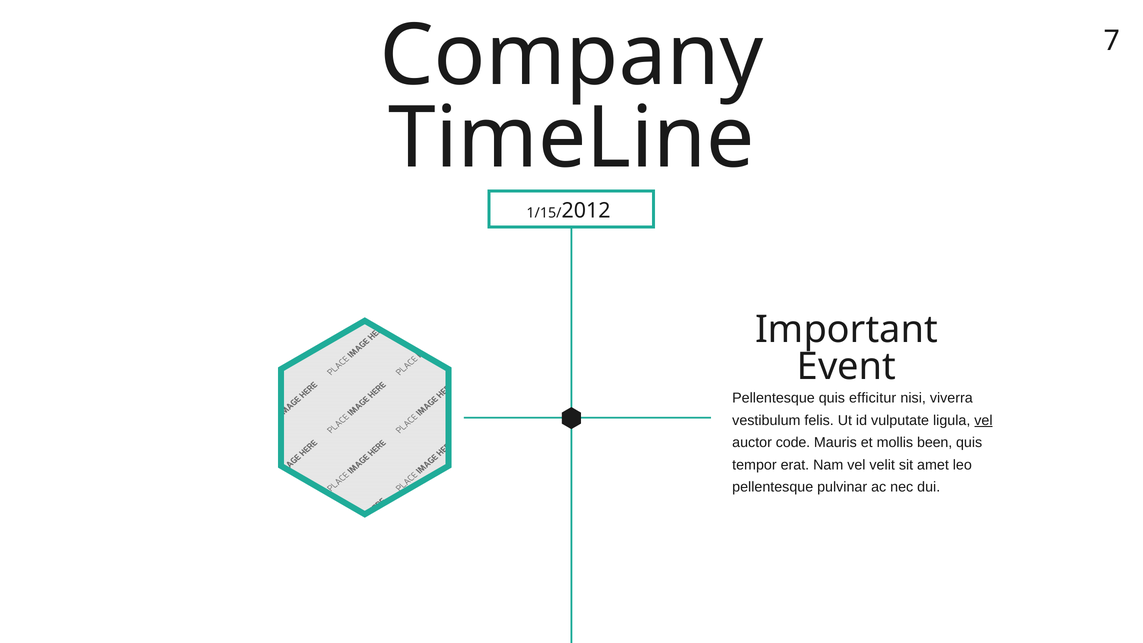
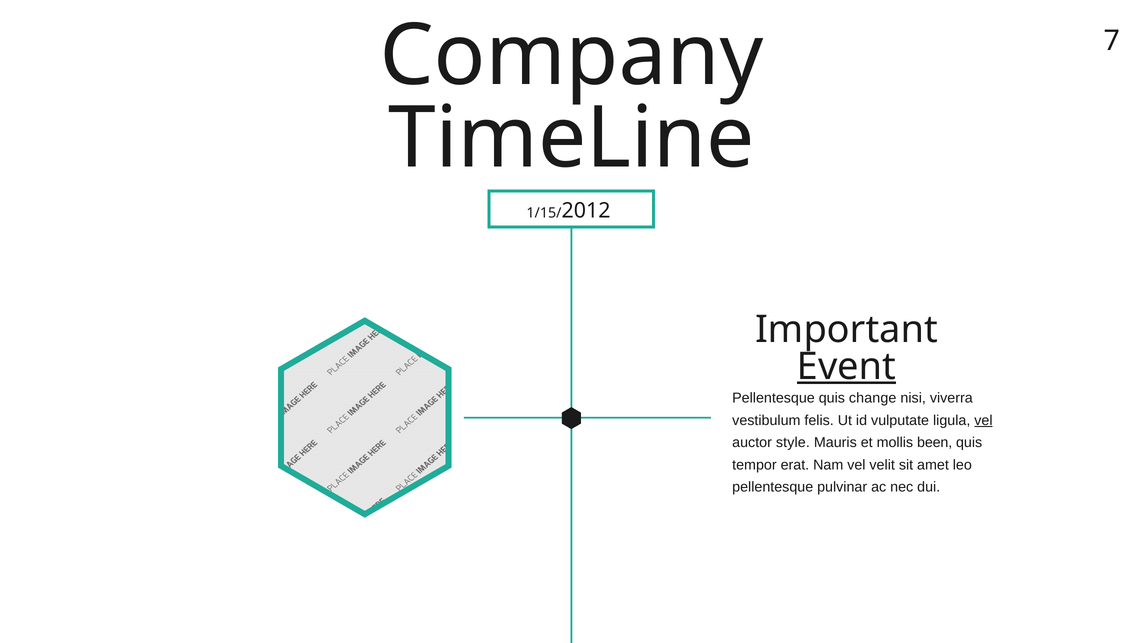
Event underline: none -> present (847, 366)
efficitur: efficitur -> change (873, 398)
code: code -> style (793, 443)
